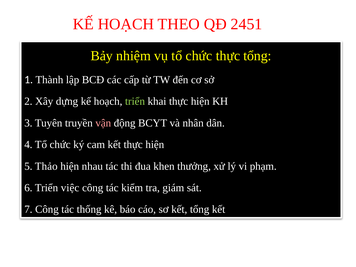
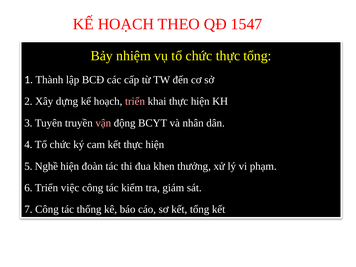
2451: 2451 -> 1547 (247, 24)
triển colour: light green -> pink (135, 101)
Thảo: Thảo -> Nghề (46, 166)
nhau: nhau -> đoàn (92, 166)
